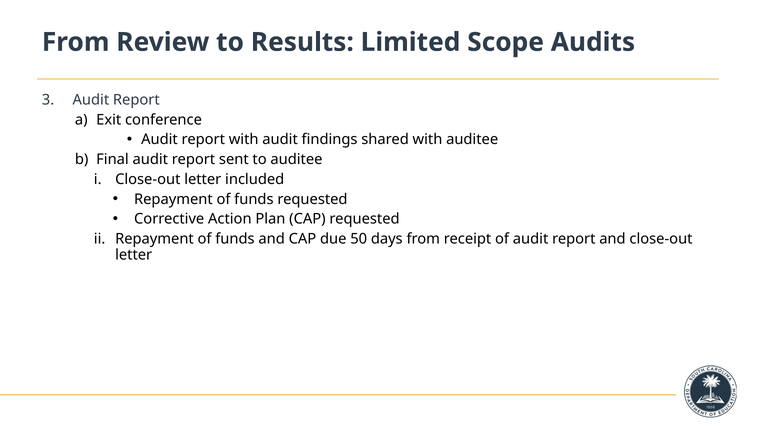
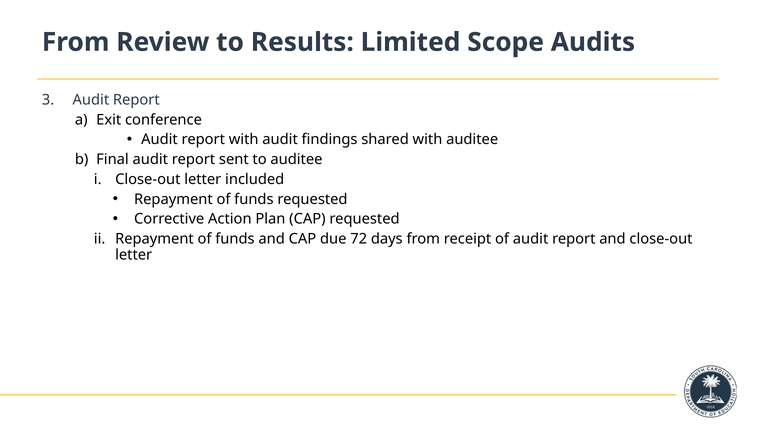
50: 50 -> 72 (359, 239)
